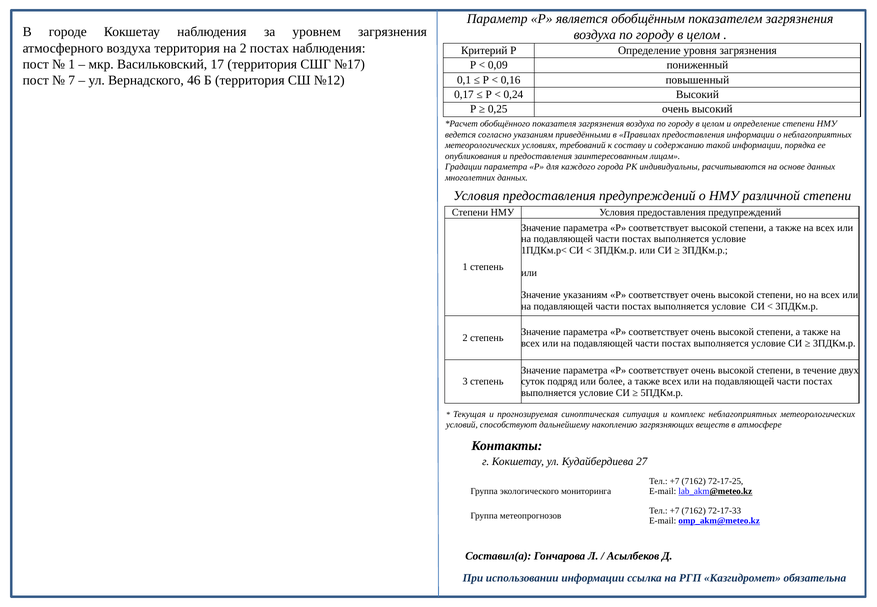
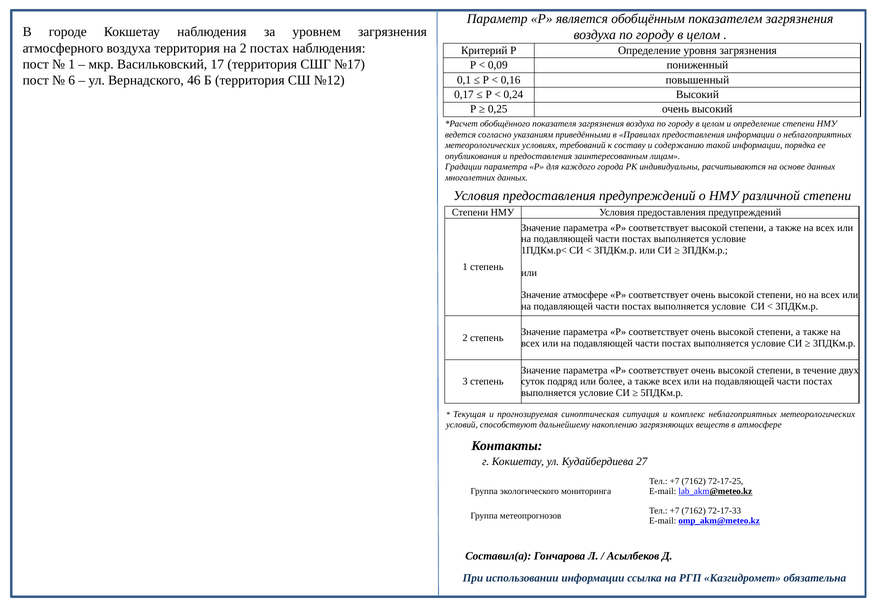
7: 7 -> 6 (72, 81)
Значение указаниям: указаниям -> атмосфере (585, 295)
